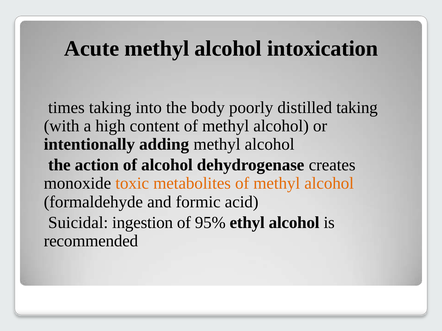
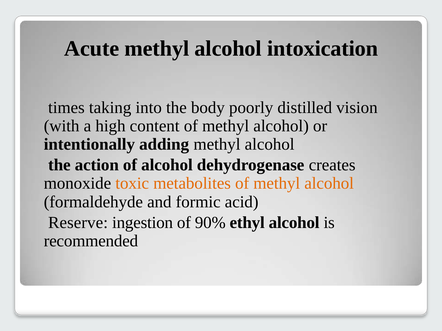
distilled taking: taking -> vision (357, 108)
Suicidal: Suicidal -> Reserve (78, 223)
95%: 95% -> 90% (210, 223)
